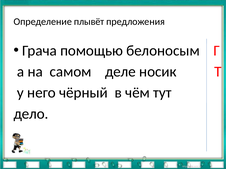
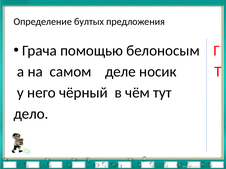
плывёт: плывёт -> бултых (89, 22)
